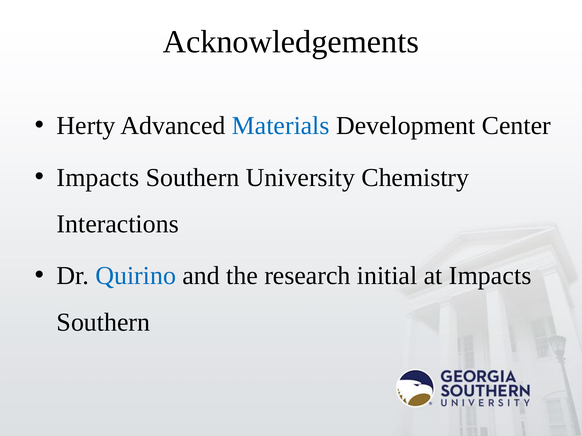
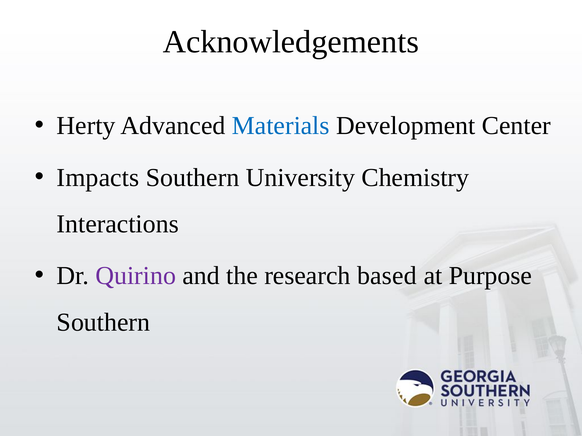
Quirino colour: blue -> purple (136, 276)
initial: initial -> based (387, 276)
at Impacts: Impacts -> Purpose (490, 276)
